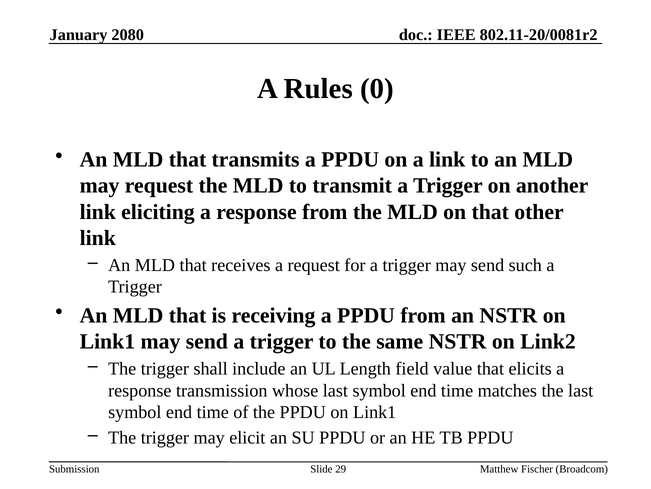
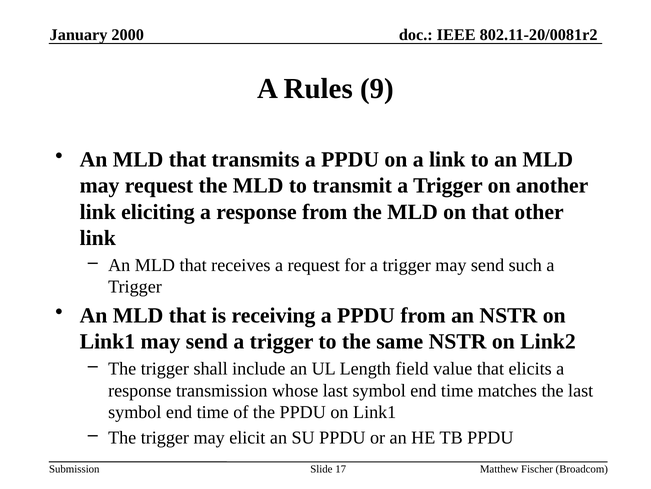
2080: 2080 -> 2000 (128, 35)
0: 0 -> 9 (377, 89)
29: 29 -> 17 (341, 468)
